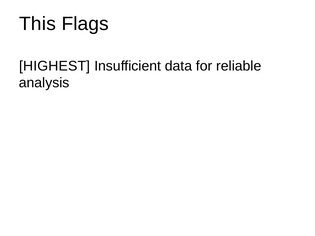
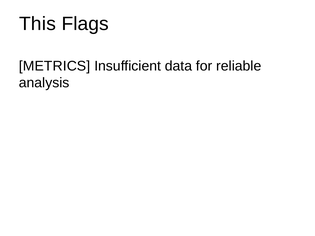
HIGHEST: HIGHEST -> METRICS (55, 66)
